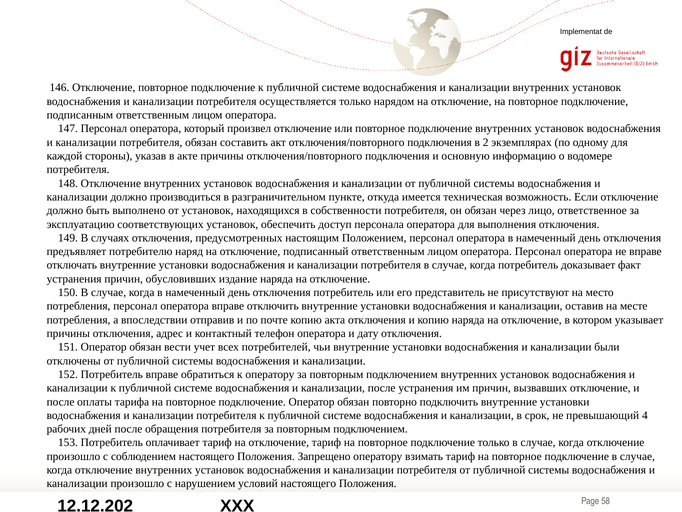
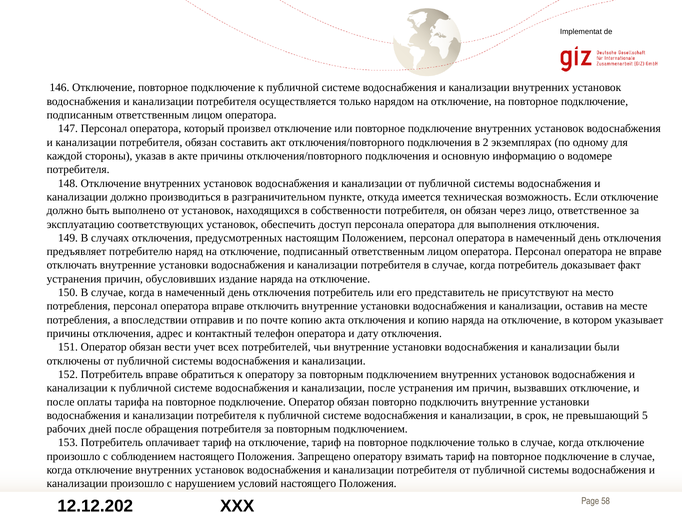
4: 4 -> 5 (645, 415)
